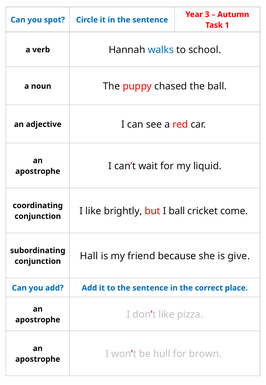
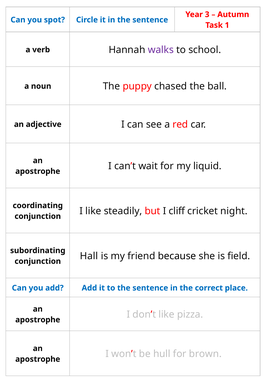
walks colour: blue -> purple (161, 50)
brightly: brightly -> steadily (123, 211)
I ball: ball -> cliff (177, 211)
come: come -> night (234, 211)
give: give -> field (239, 256)
